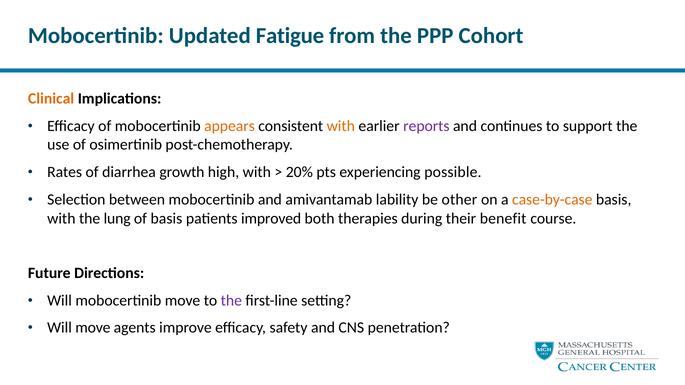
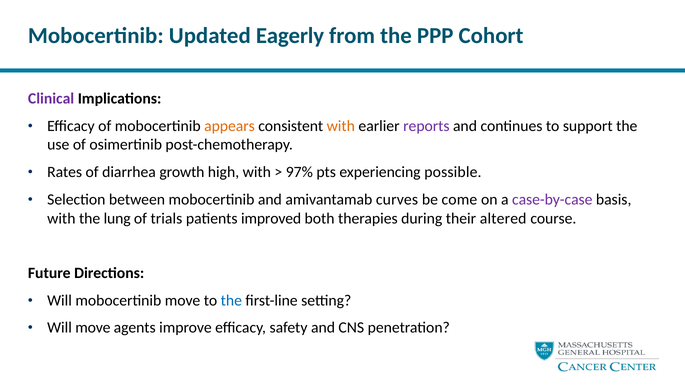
Fatigue: Fatigue -> Eagerly (290, 36)
Clinical colour: orange -> purple (51, 99)
20%: 20% -> 97% (299, 172)
lability: lability -> curves (397, 200)
other: other -> come (459, 200)
case-by-case colour: orange -> purple (552, 200)
of basis: basis -> trials (166, 219)
benefit: benefit -> altered (503, 219)
the colour: purple -> blue (231, 301)
